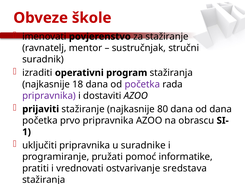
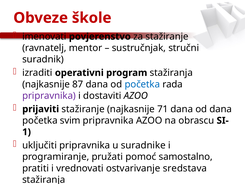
18: 18 -> 87 (78, 84)
početka colour: purple -> blue (142, 84)
80: 80 -> 71 (163, 109)
prvo: prvo -> svim (70, 120)
informatike: informatike -> samostalno (186, 157)
